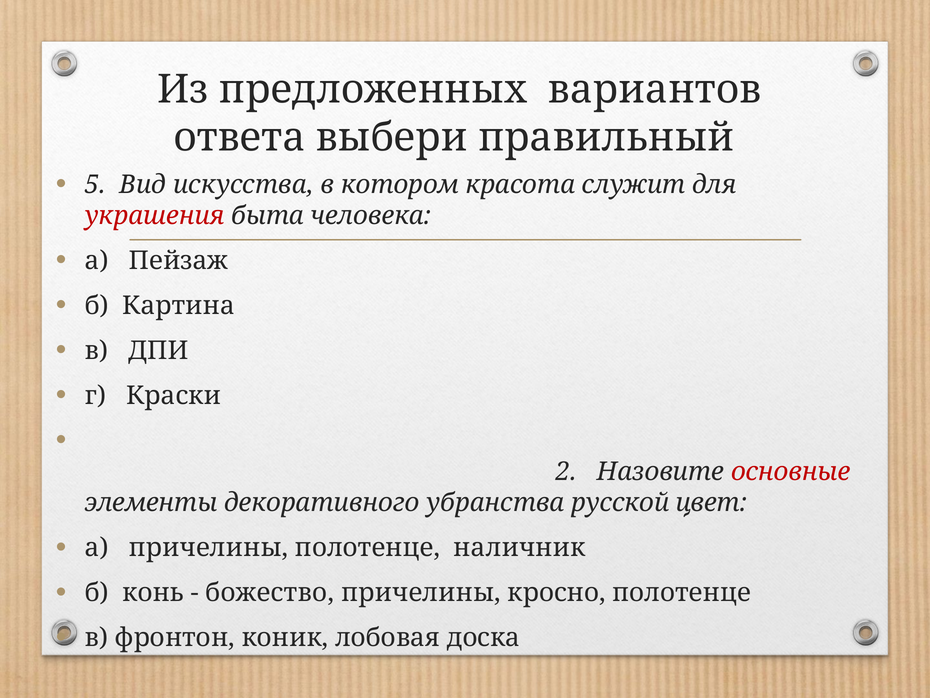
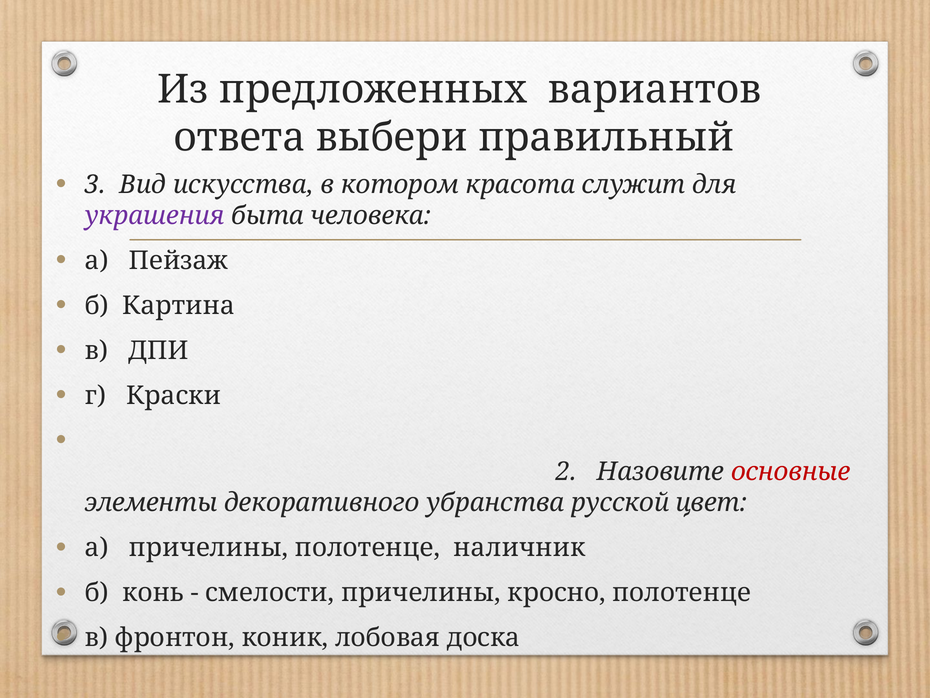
5: 5 -> 3 (95, 185)
украшения colour: red -> purple (155, 216)
божество: божество -> смелости (270, 592)
